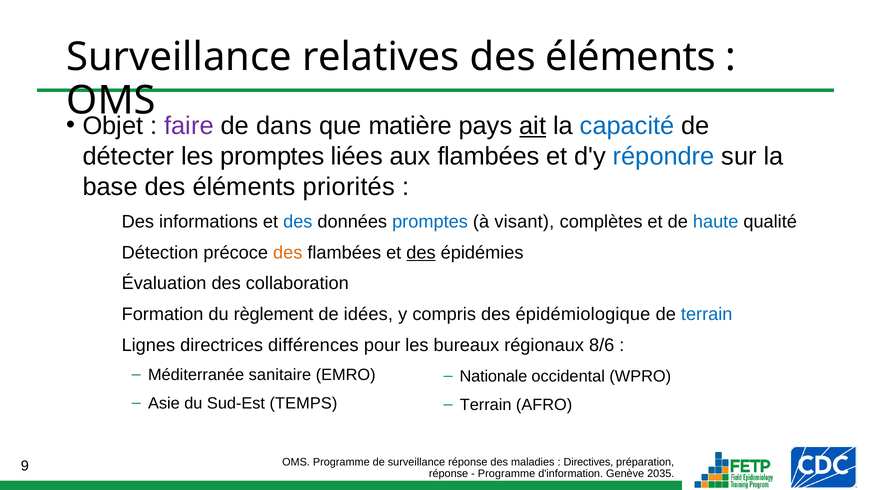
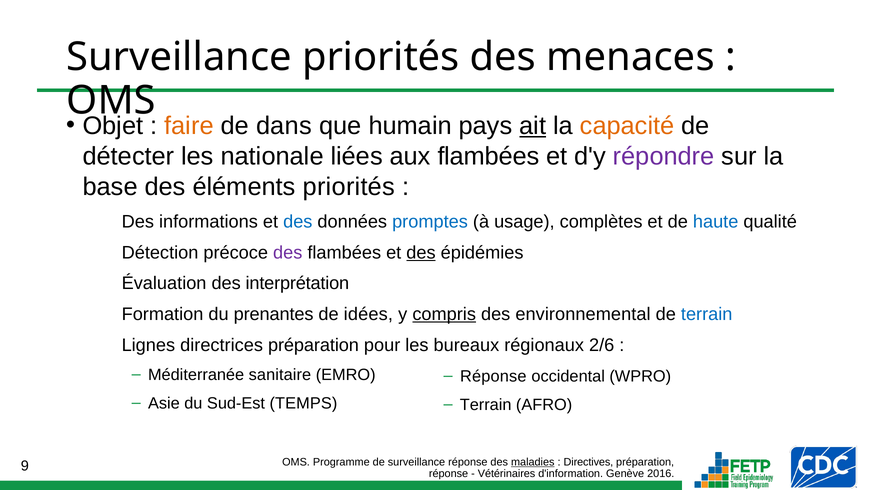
Surveillance relatives: relatives -> priorités (381, 57)
éléments: éléments -> menaces (630, 57)
faire colour: purple -> orange (189, 126)
matière: matière -> humain (410, 126)
capacité colour: blue -> orange (627, 126)
les promptes: promptes -> nationale (272, 156)
répondre colour: blue -> purple (664, 156)
visant: visant -> usage (524, 222)
des colour: orange -> purple (288, 253)
collaboration: collaboration -> interprétation (297, 283)
règlement: règlement -> prenantes (274, 314)
compris underline: none -> present (444, 314)
épidémiologique: épidémiologique -> environnemental (583, 314)
directrices différences: différences -> préparation (313, 345)
8/6: 8/6 -> 2/6 (602, 345)
Nationale: Nationale -> Réponse (493, 376)
maladies underline: none -> present (533, 462)
Programme: Programme -> Vétérinaires (507, 474)
2035: 2035 -> 2016 (661, 474)
